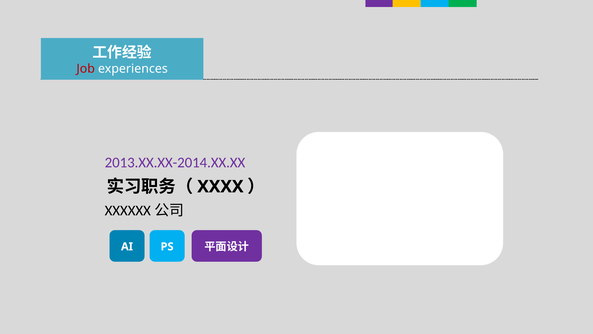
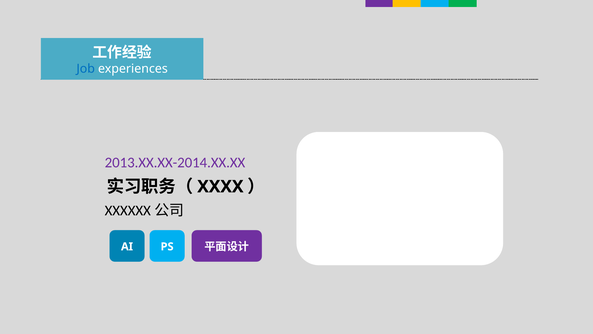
Job colour: red -> blue (86, 69)
